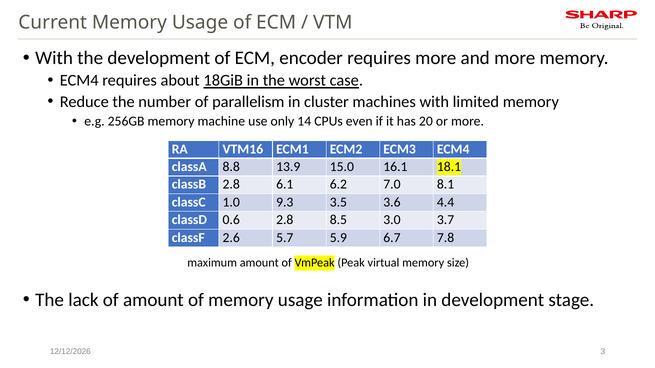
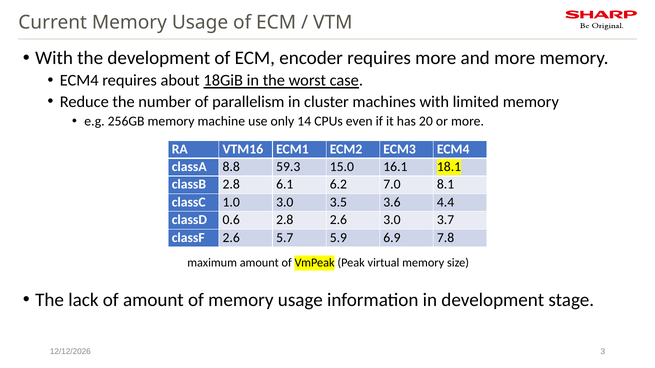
13.9: 13.9 -> 59.3 (288, 167)
1.0 9.3: 9.3 -> 3.0 (285, 202)
2.8 8.5: 8.5 -> 2.6 (338, 220)
6.7: 6.7 -> 6.9 (392, 238)
